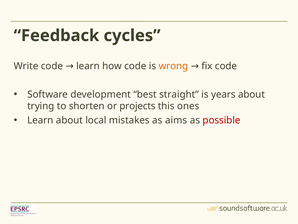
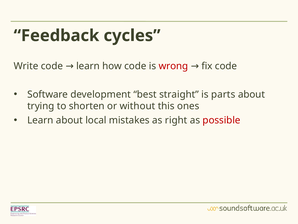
wrong colour: orange -> red (173, 66)
years: years -> parts (223, 94)
projects: projects -> without (137, 106)
aims: aims -> right (176, 120)
